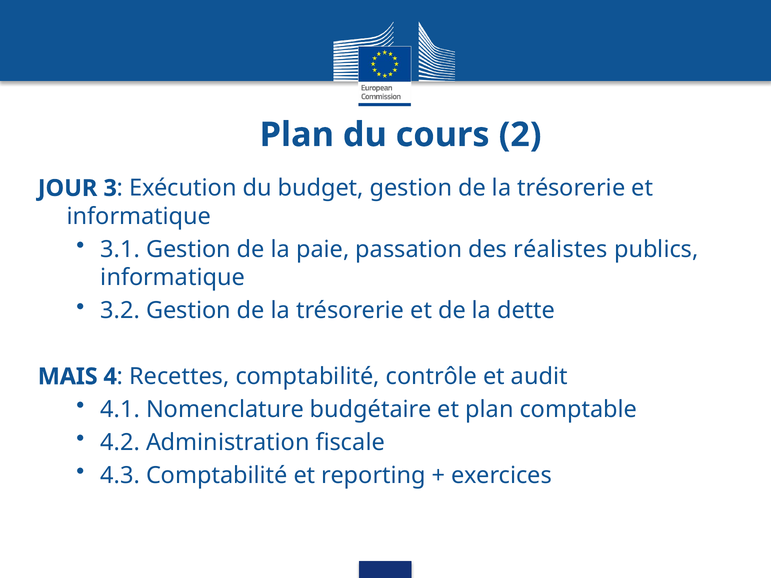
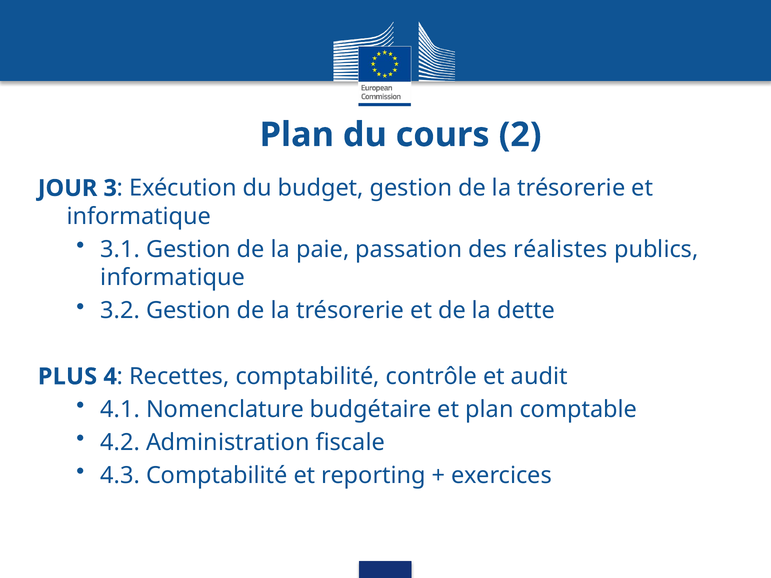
MAIS: MAIS -> PLUS (67, 377)
